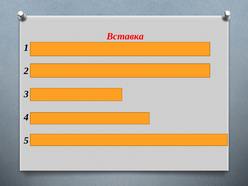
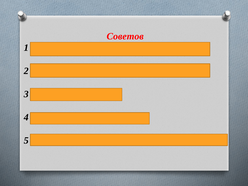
Вставка: Вставка -> Советов (125, 36)
